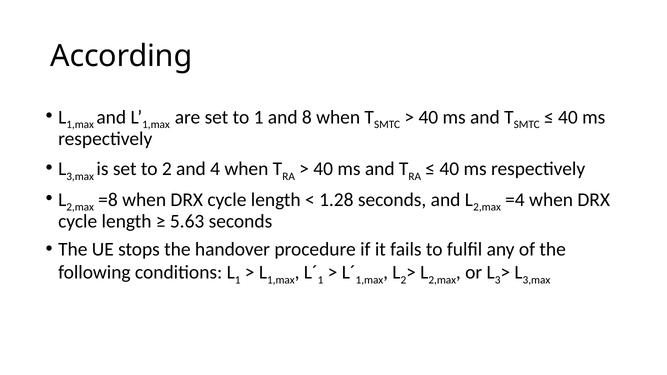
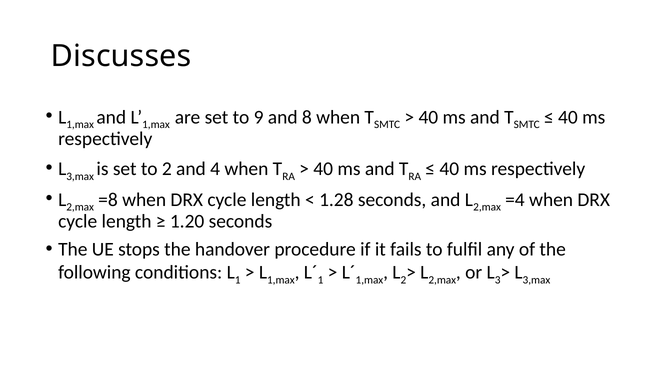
According: According -> Discusses (121, 56)
to 1: 1 -> 9 (259, 117)
5.63: 5.63 -> 1.20 (187, 221)
